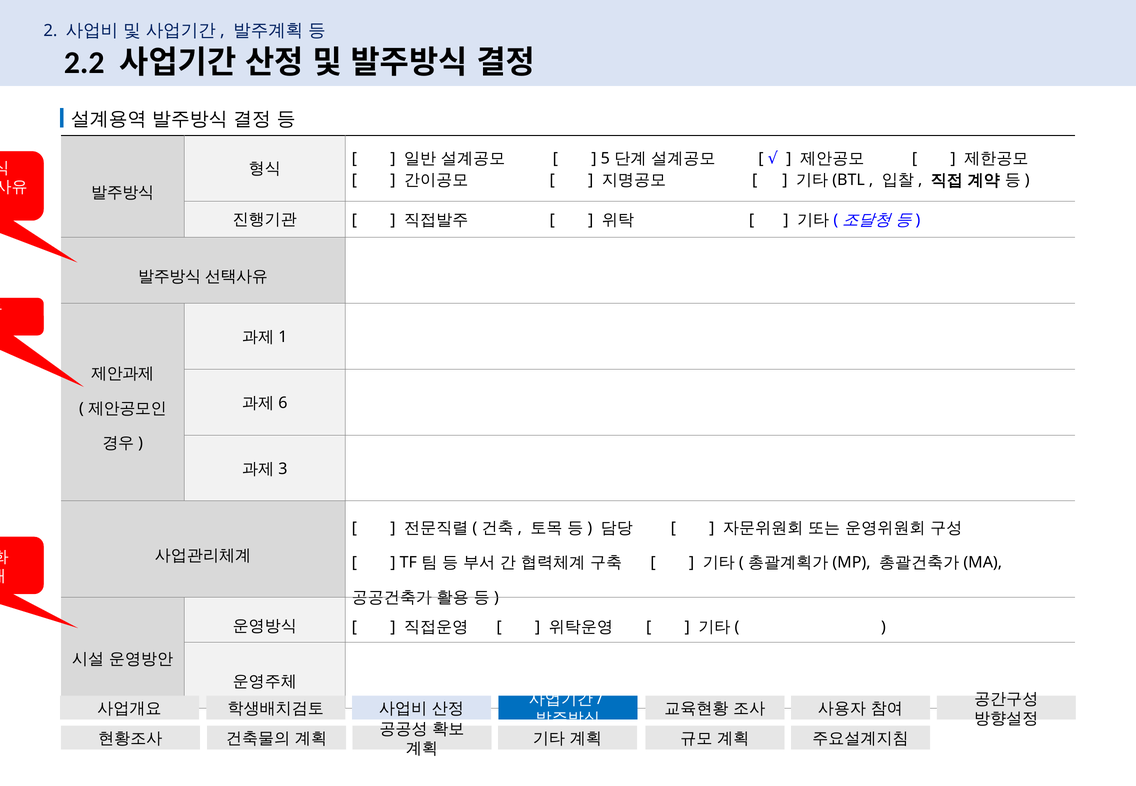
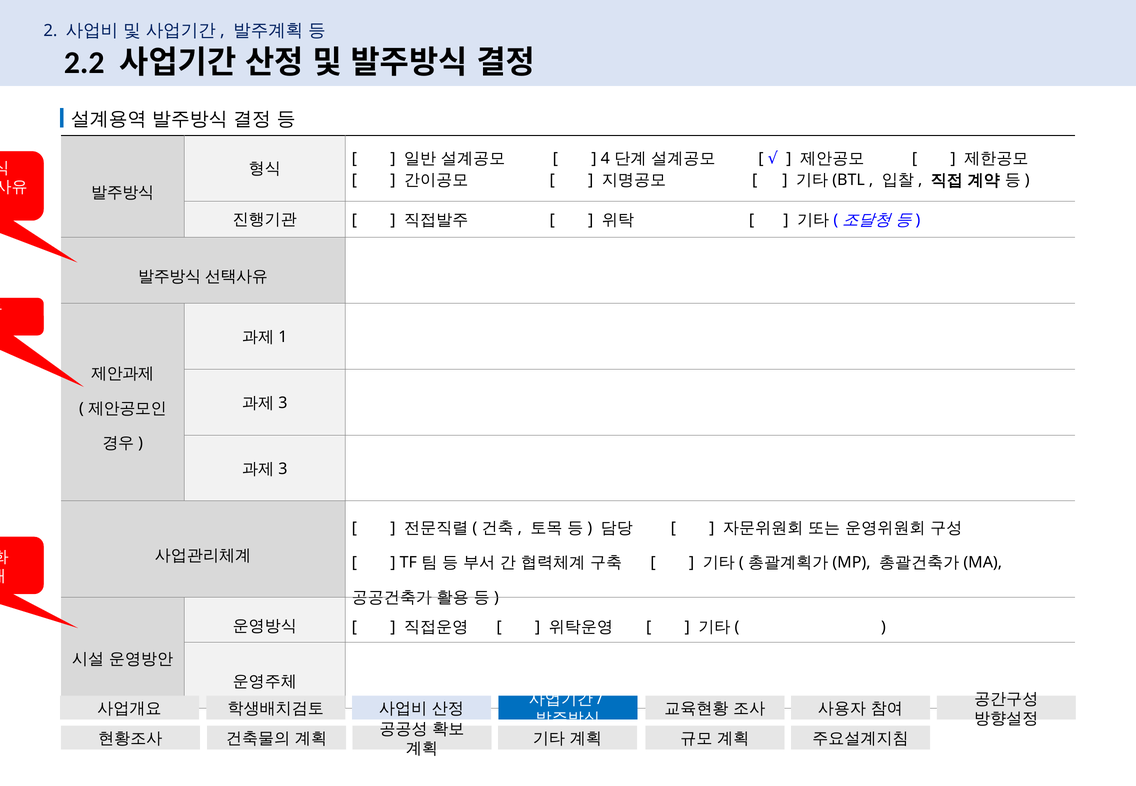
5: 5 -> 4 (605, 158)
6: 6 -> 3 (283, 403)
